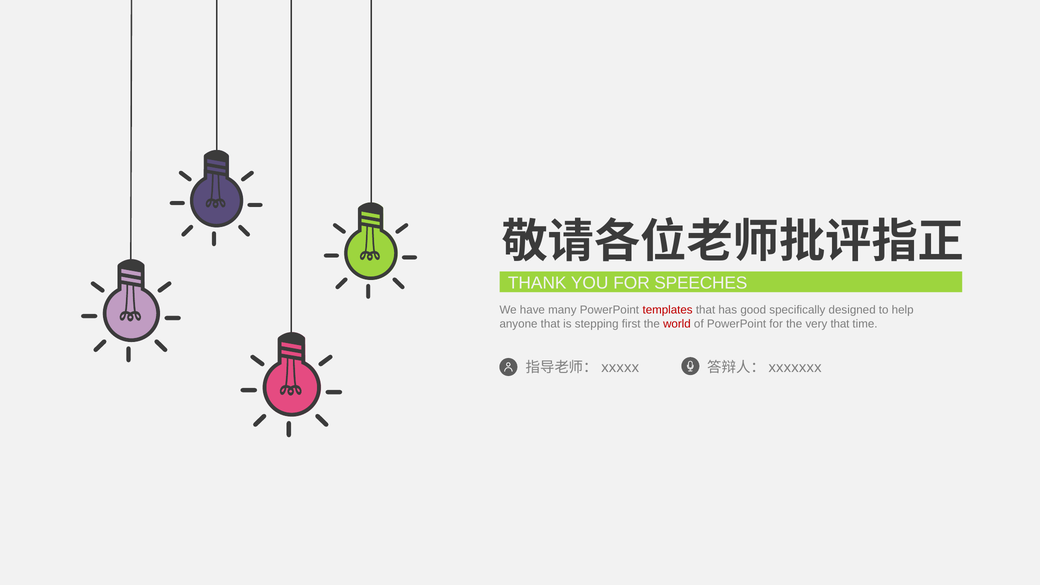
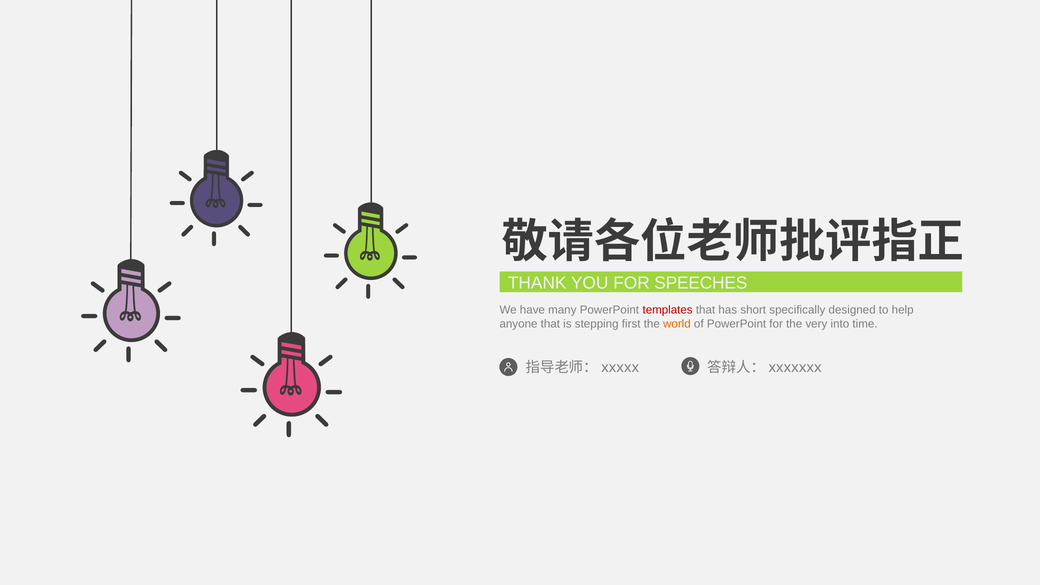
good: good -> short (753, 310)
world colour: red -> orange (677, 324)
very that: that -> into (840, 324)
